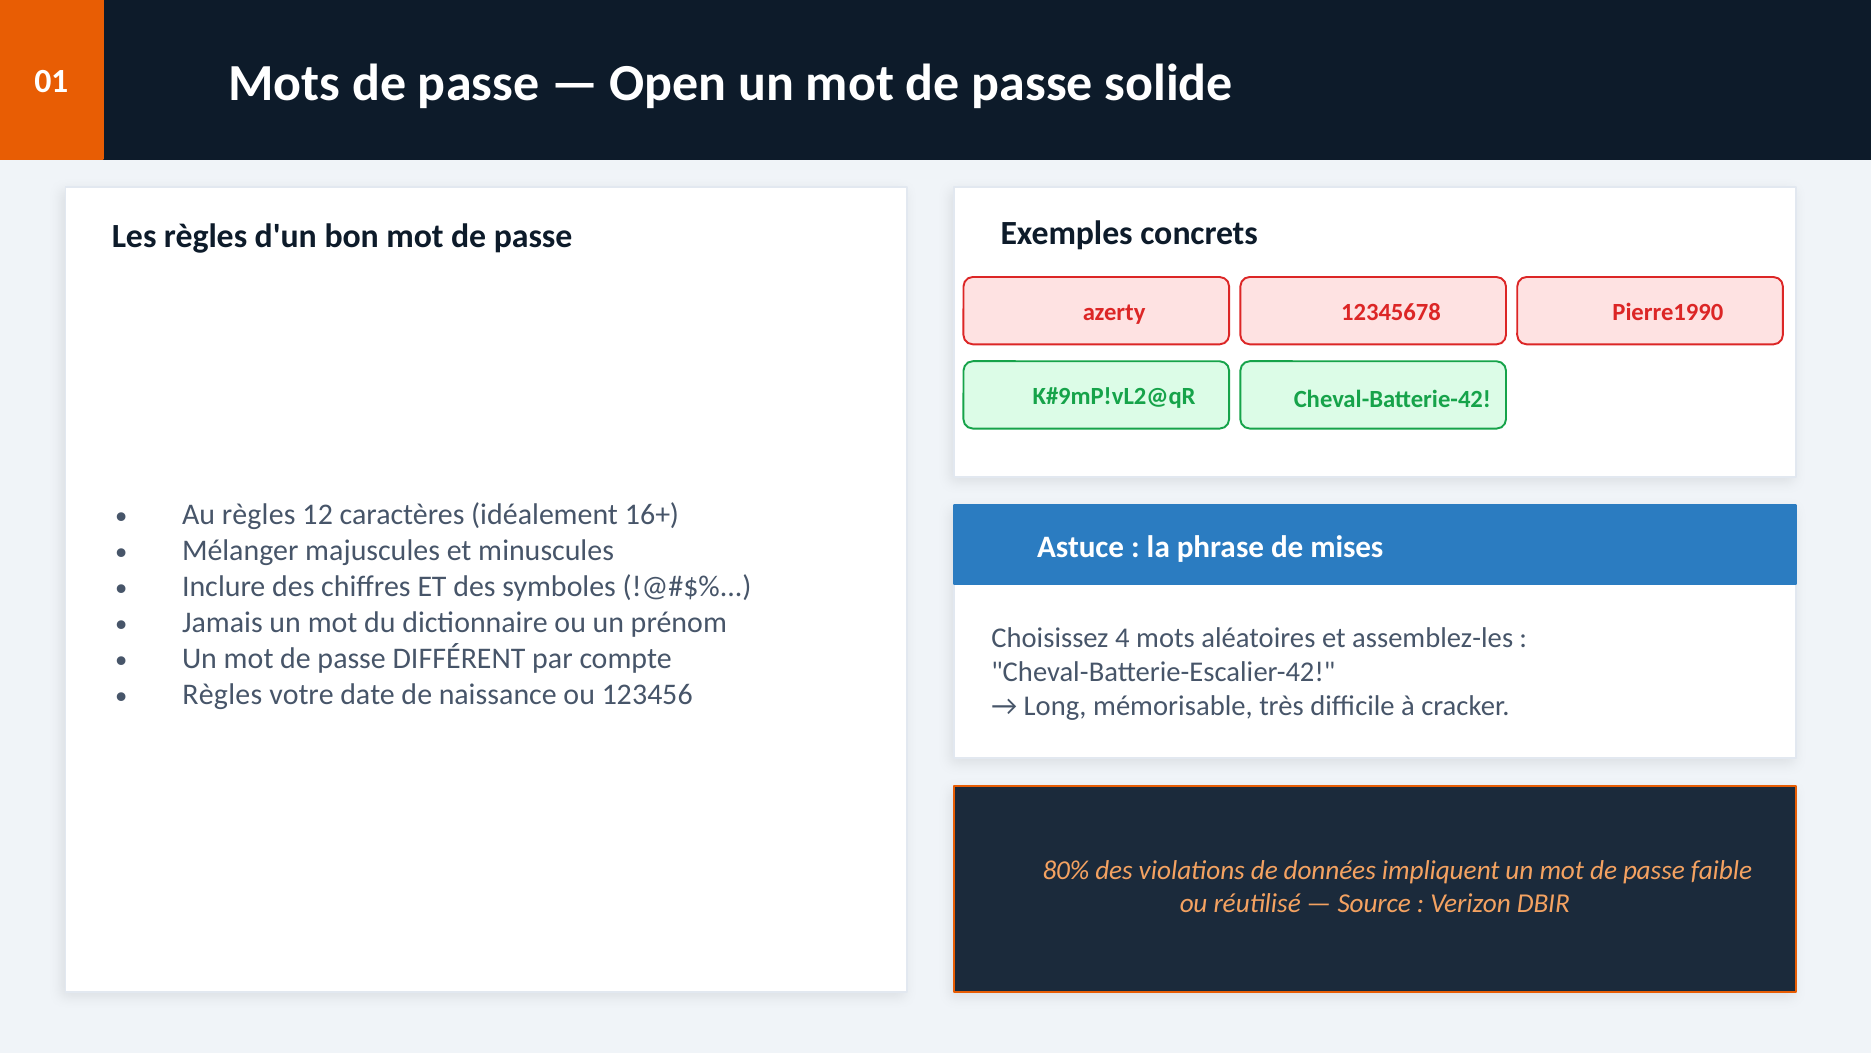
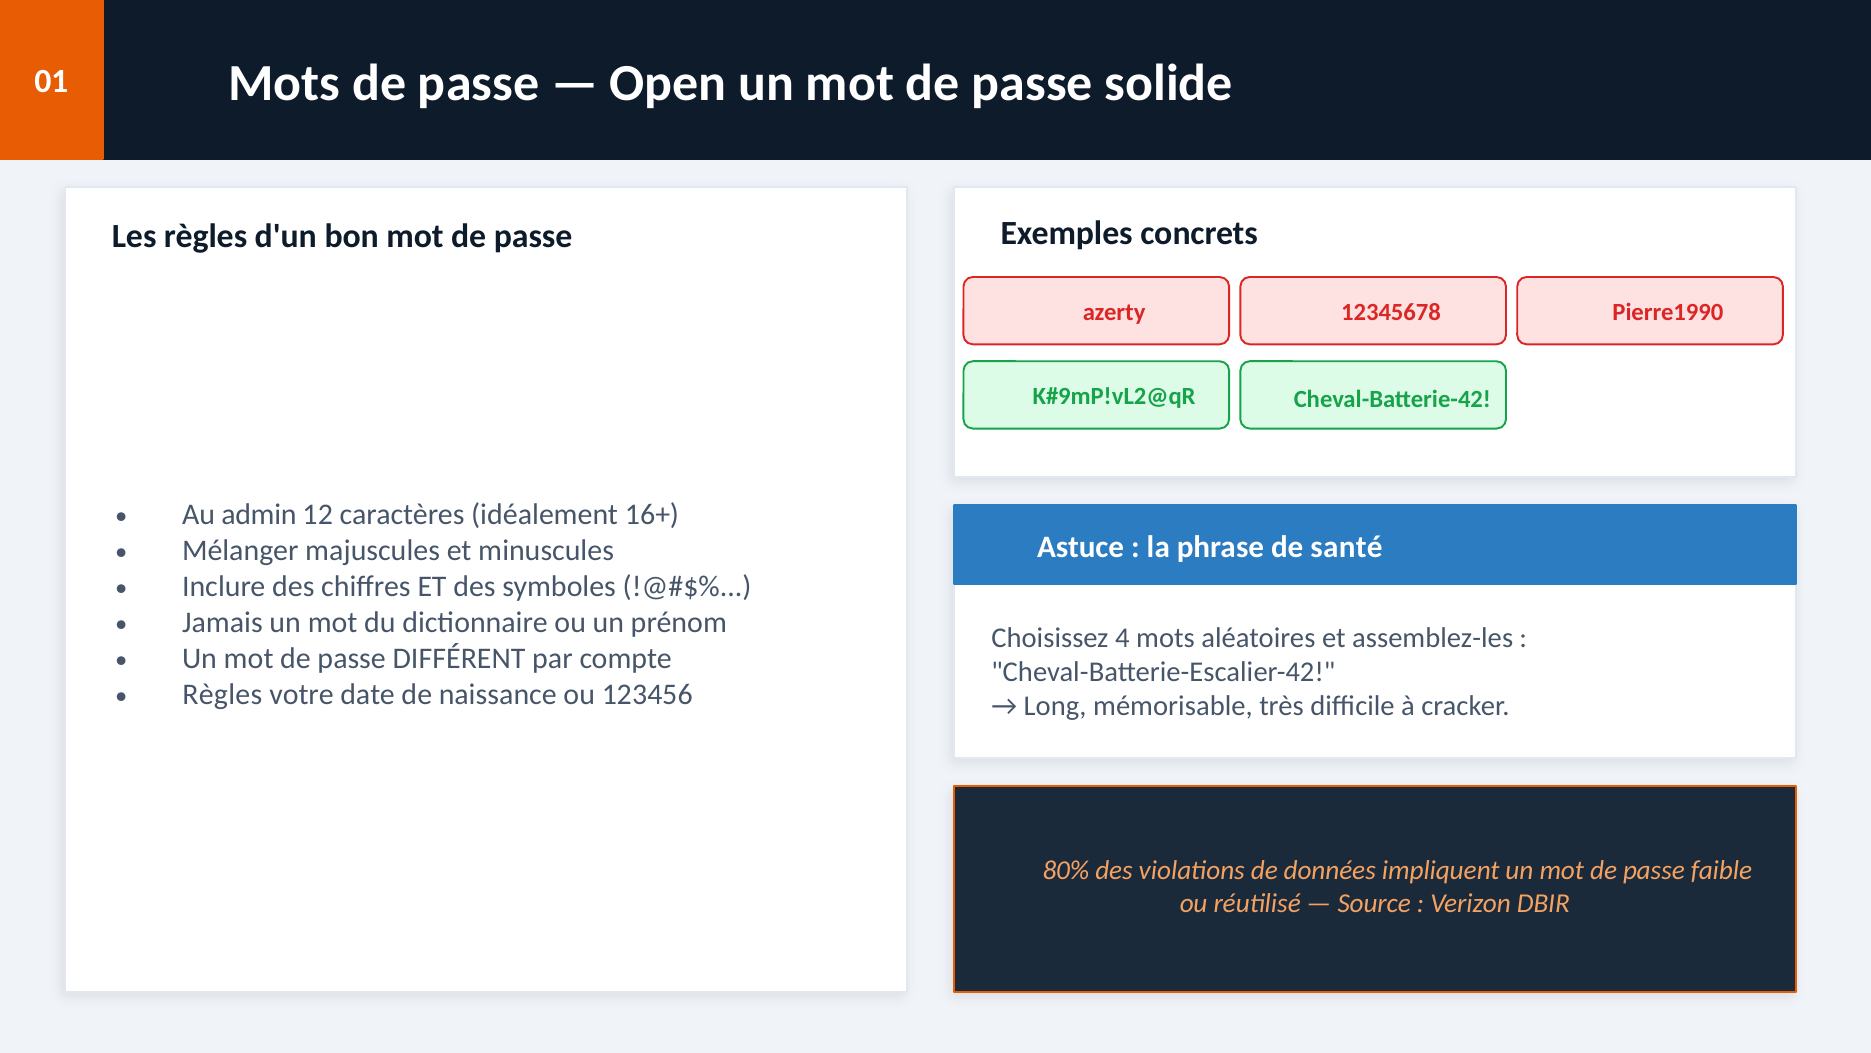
Au règles: règles -> admin (259, 515)
mises: mises -> santé (1347, 547)
